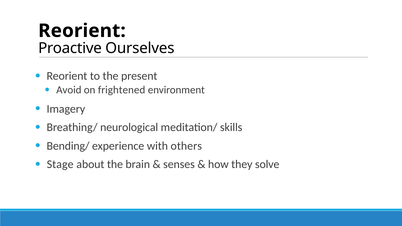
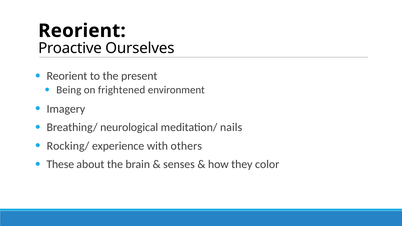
Avoid: Avoid -> Being (69, 90)
skills: skills -> nails (231, 127)
Bending/: Bending/ -> Rocking/ (68, 146)
Stage: Stage -> These (60, 164)
solve: solve -> color (267, 164)
